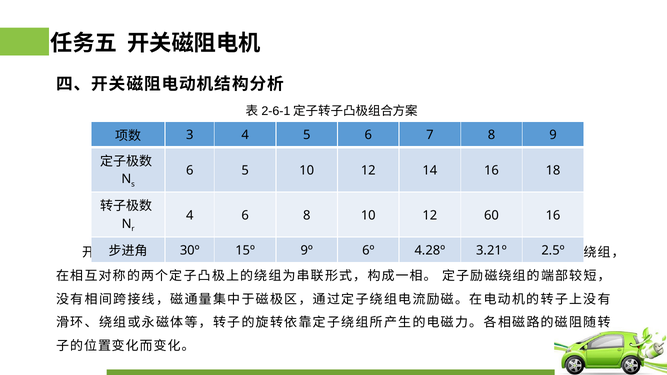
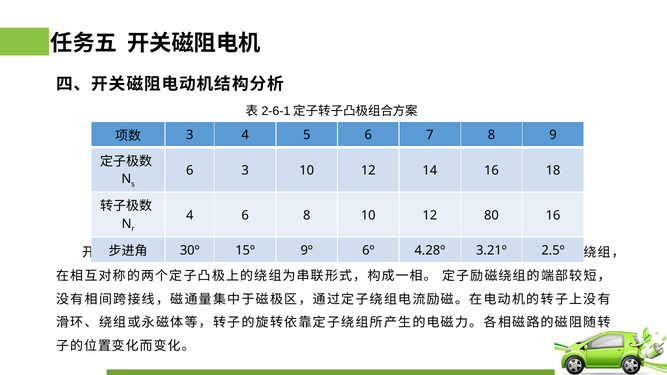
6 5: 5 -> 3 (245, 170)
60: 60 -> 80 (491, 215)
